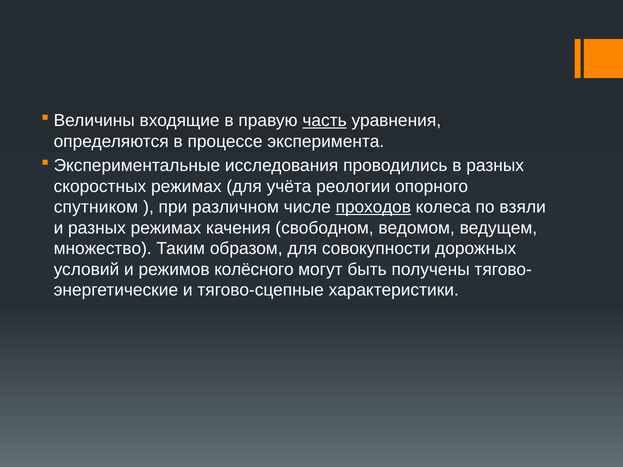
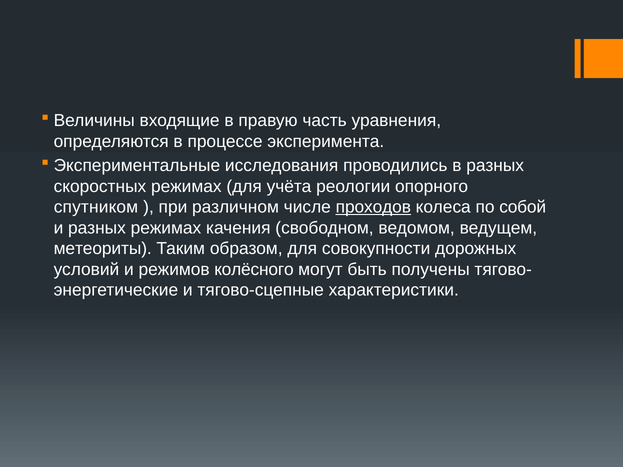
часть underline: present -> none (325, 121)
взяли: взяли -> собой (523, 207)
множество: множество -> метеориты (103, 249)
